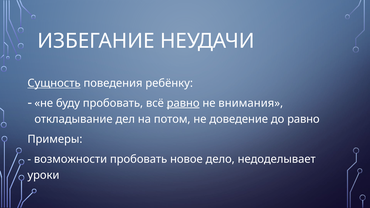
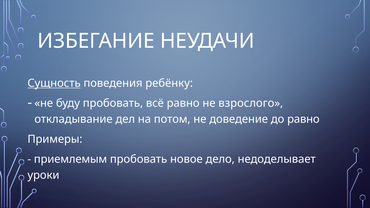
равно underline: present -> none (183, 103)
внимания: внимания -> взрослого (251, 103)
возможности: возможности -> приемлемым (71, 159)
